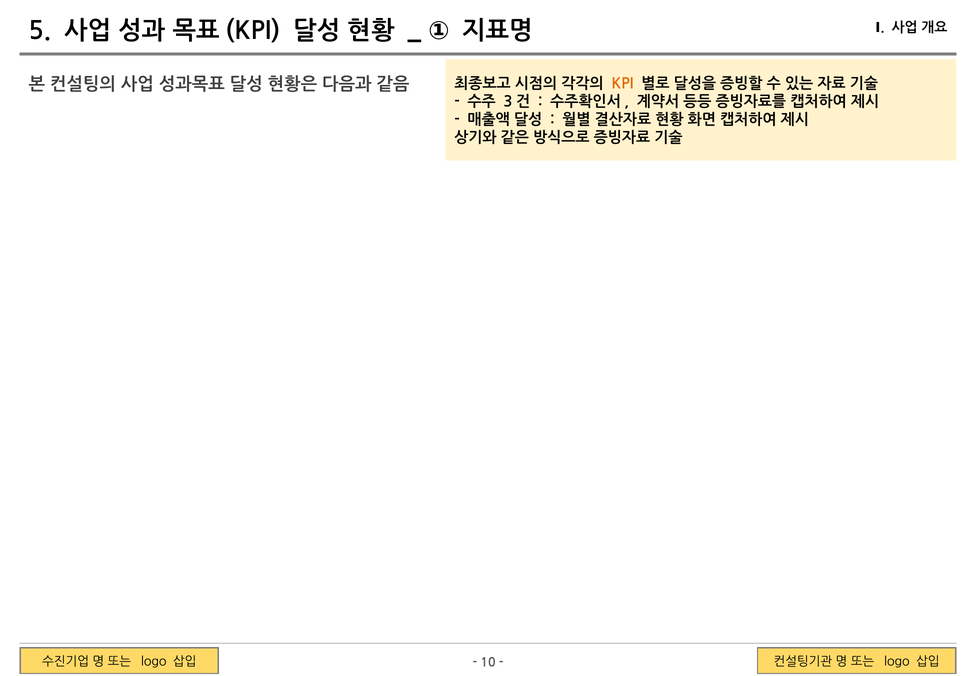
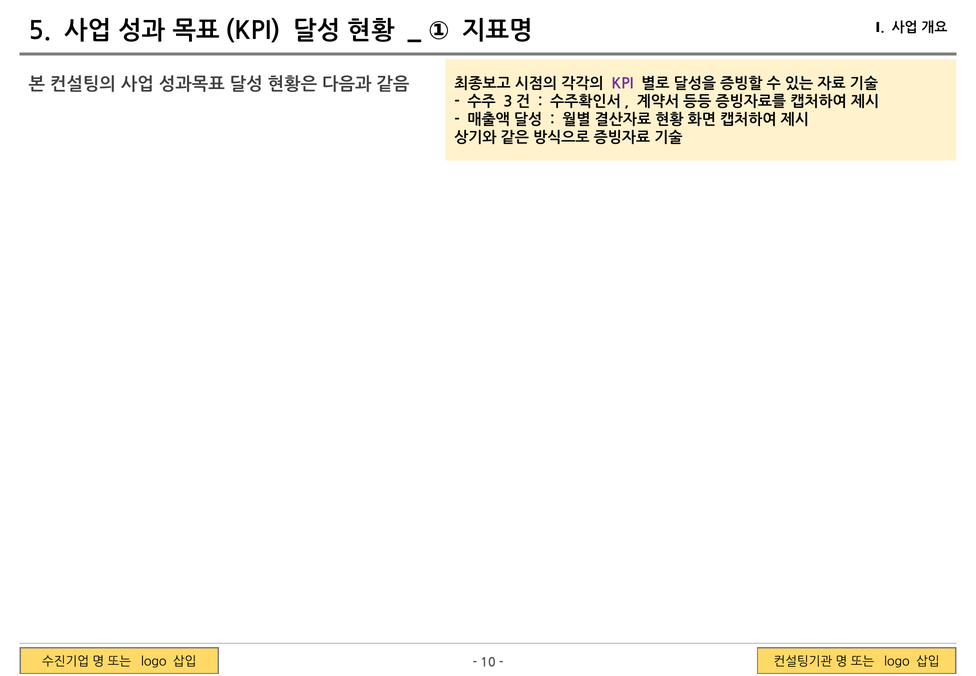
KPI colour: orange -> purple (622, 84)
